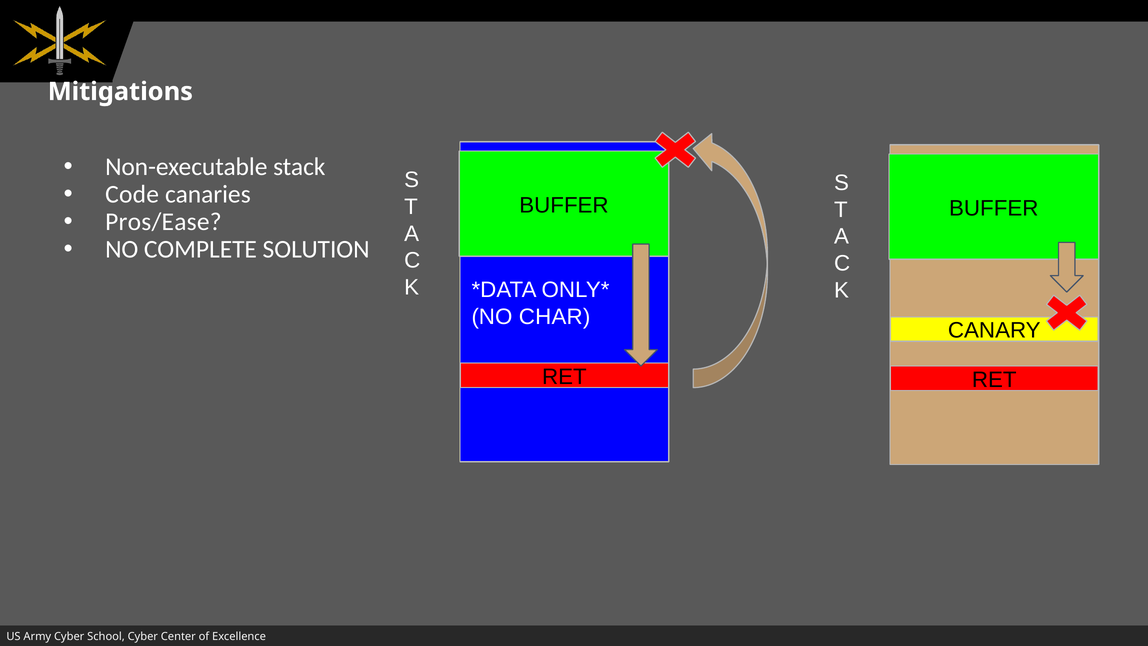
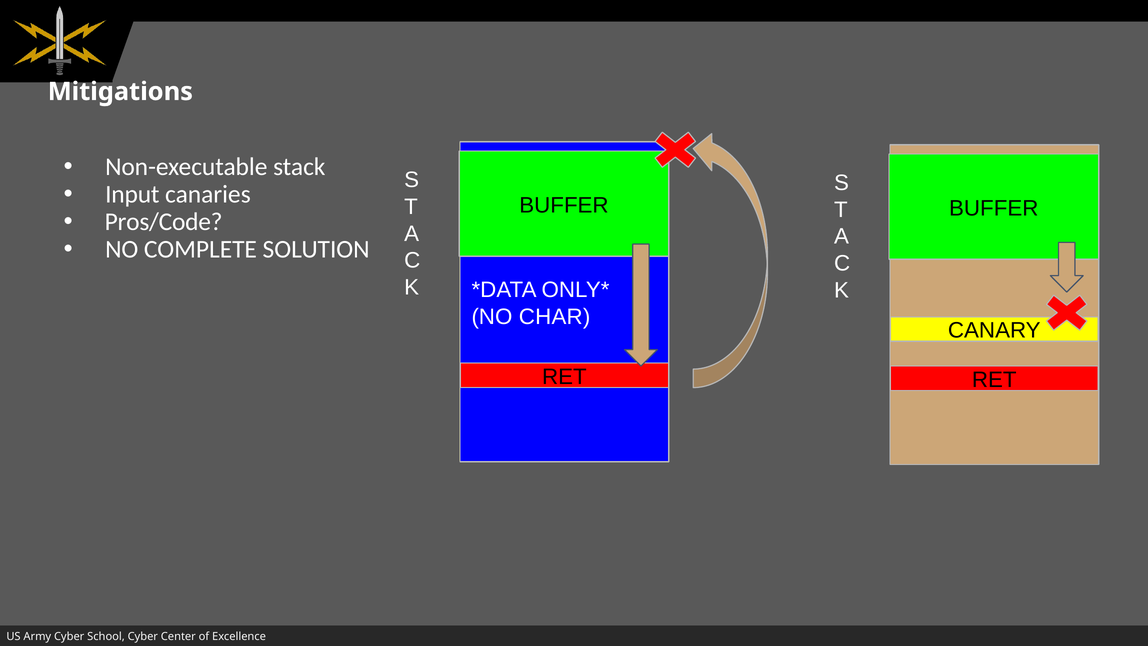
Code: Code -> Input (132, 194)
Pros/Ease: Pros/Ease -> Pros/Code (164, 222)
